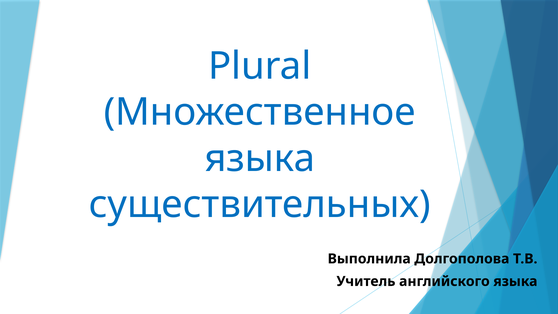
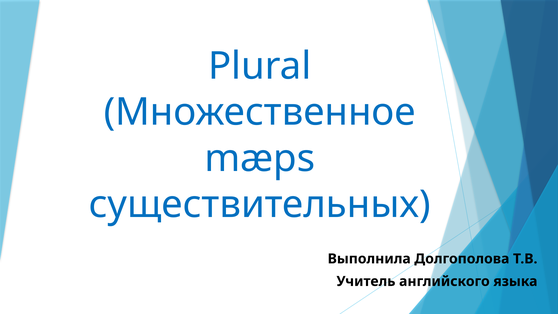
языка: языка -> mæps (260, 158)
